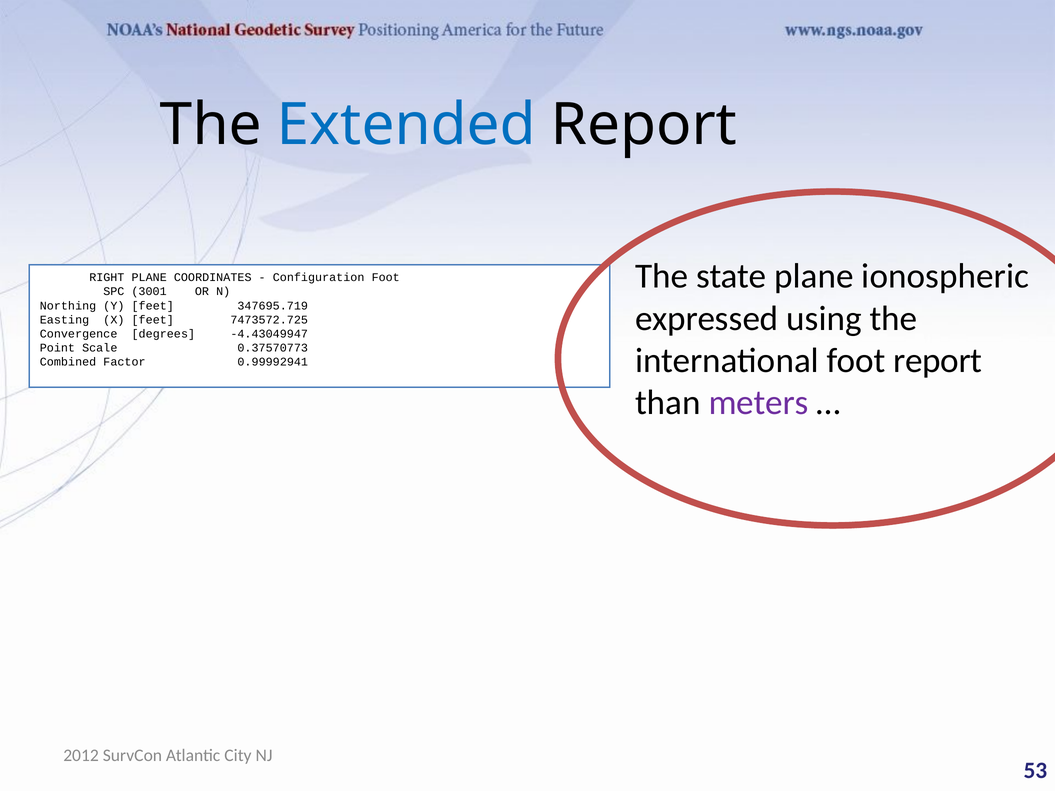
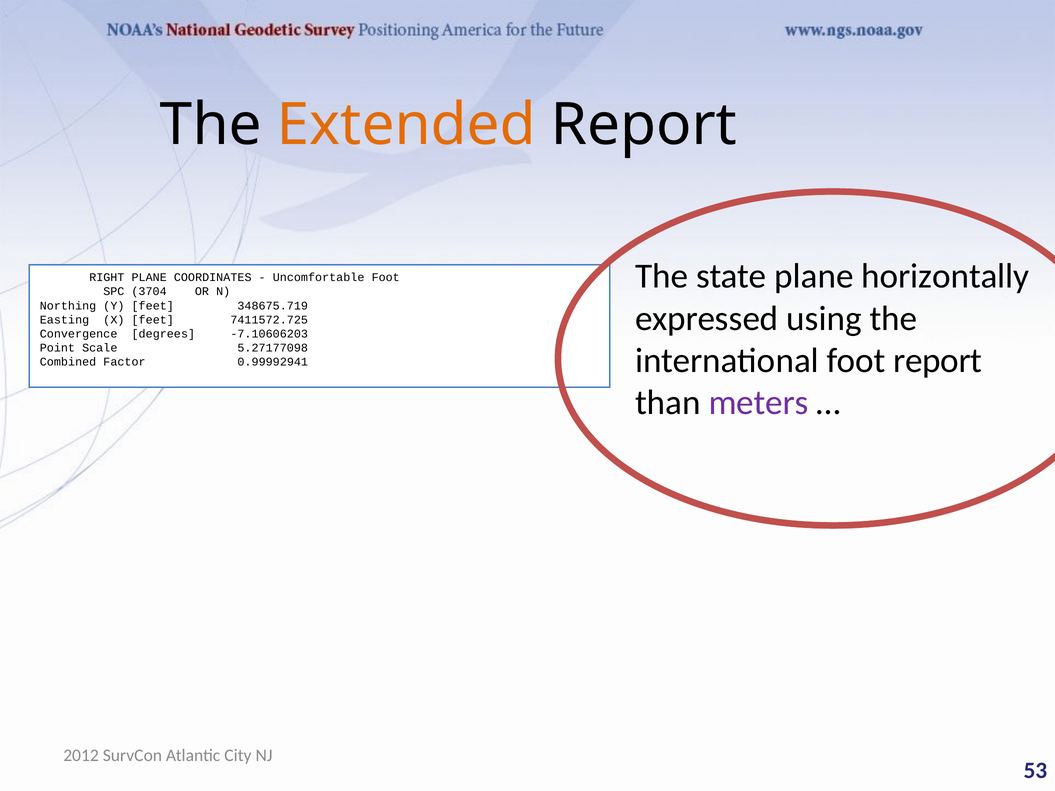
Extended colour: blue -> orange (406, 125)
ionospheric: ionospheric -> horizontally (945, 276)
Configuration: Configuration -> Uncomfortable (319, 278)
3001: 3001 -> 3704 (149, 292)
347695.719: 347695.719 -> 348675.719 (273, 306)
7473572.725: 7473572.725 -> 7411572.725 (269, 320)
-4.43049947: -4.43049947 -> -7.10606203 (269, 334)
0.37570773: 0.37570773 -> 5.27177098 (273, 348)
